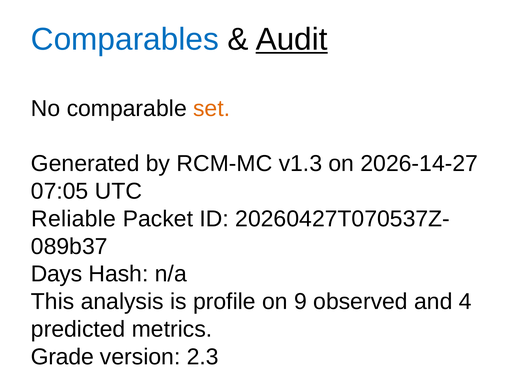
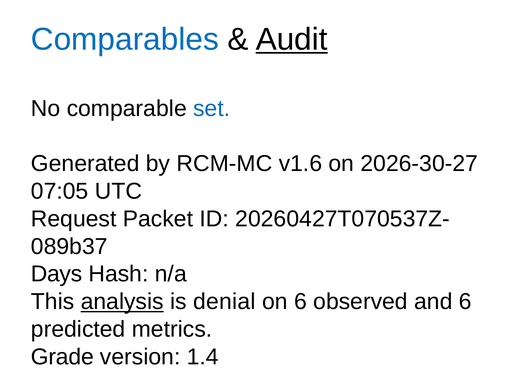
set colour: orange -> blue (212, 108)
v1.3: v1.3 -> v1.6 (300, 164)
2026-14-27: 2026-14-27 -> 2026-30-27 (419, 164)
Reliable: Reliable -> Request (74, 219)
analysis underline: none -> present (122, 301)
profile: profile -> denial (224, 301)
on 9: 9 -> 6 (300, 301)
and 4: 4 -> 6 (465, 301)
2.3: 2.3 -> 1.4 (203, 357)
